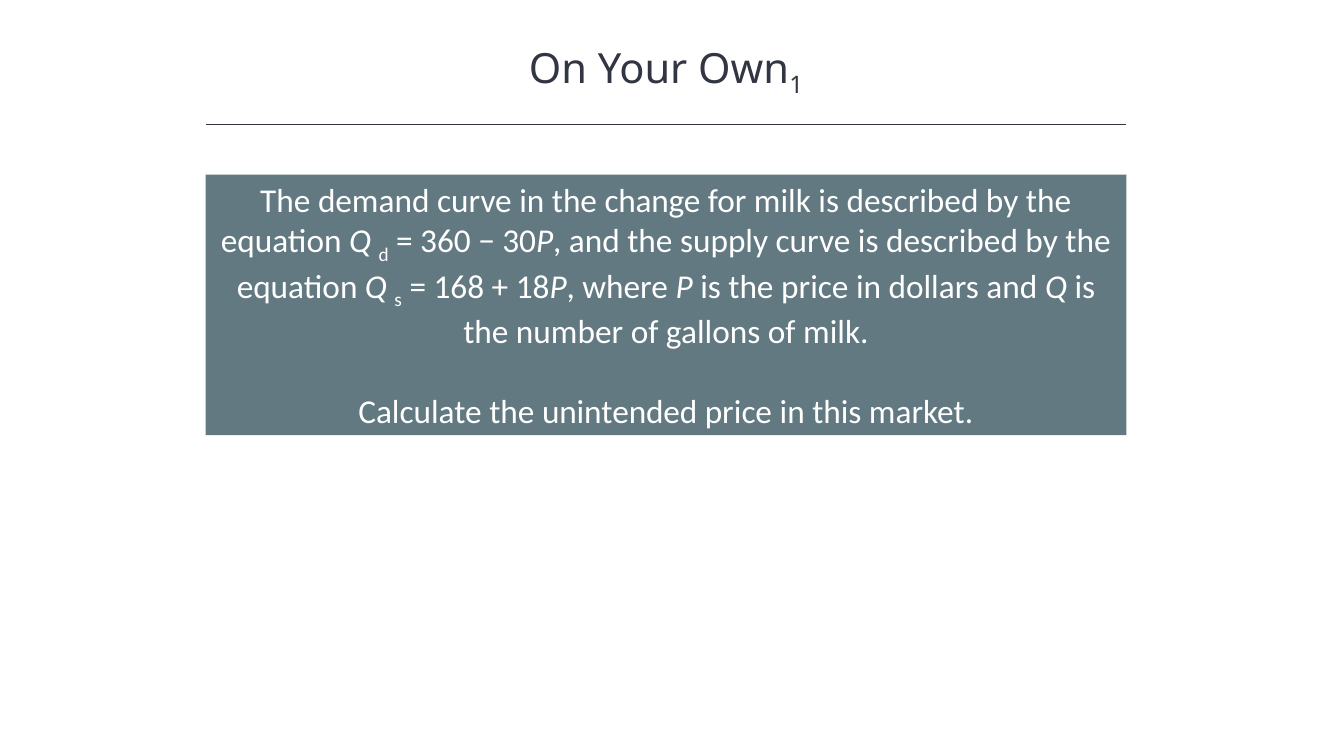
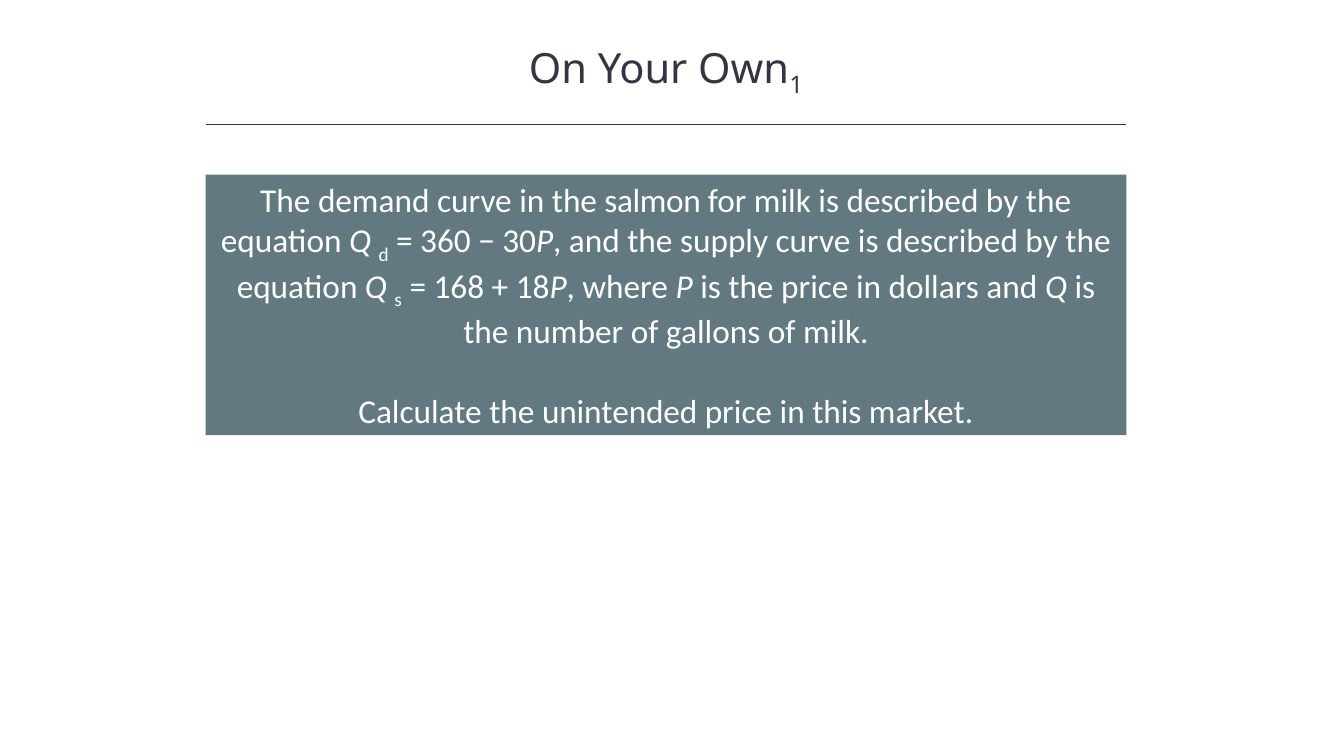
change: change -> salmon (653, 202)
